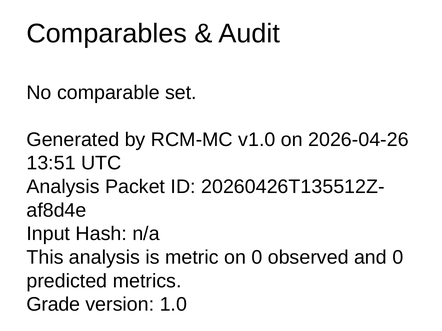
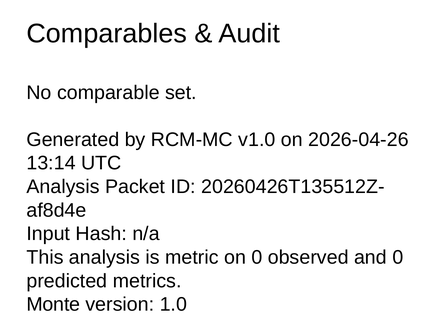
13:51: 13:51 -> 13:14 (51, 163)
Grade: Grade -> Monte (53, 305)
